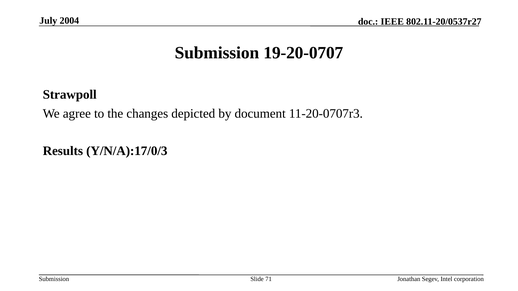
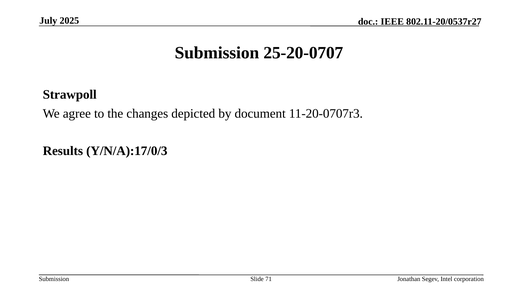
2004: 2004 -> 2025 (69, 21)
19-20-0707: 19-20-0707 -> 25-20-0707 (303, 53)
